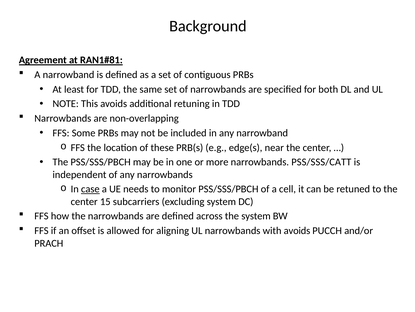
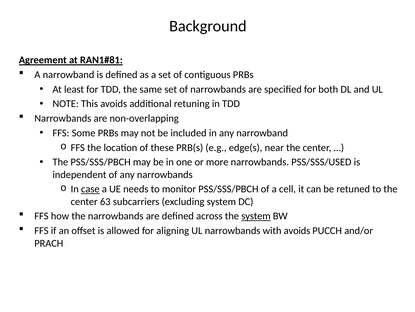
PSS/SSS/CATT: PSS/SSS/CATT -> PSS/SSS/USED (321, 162)
15: 15 -> 63 (105, 201)
system underline: none -> present (256, 216)
